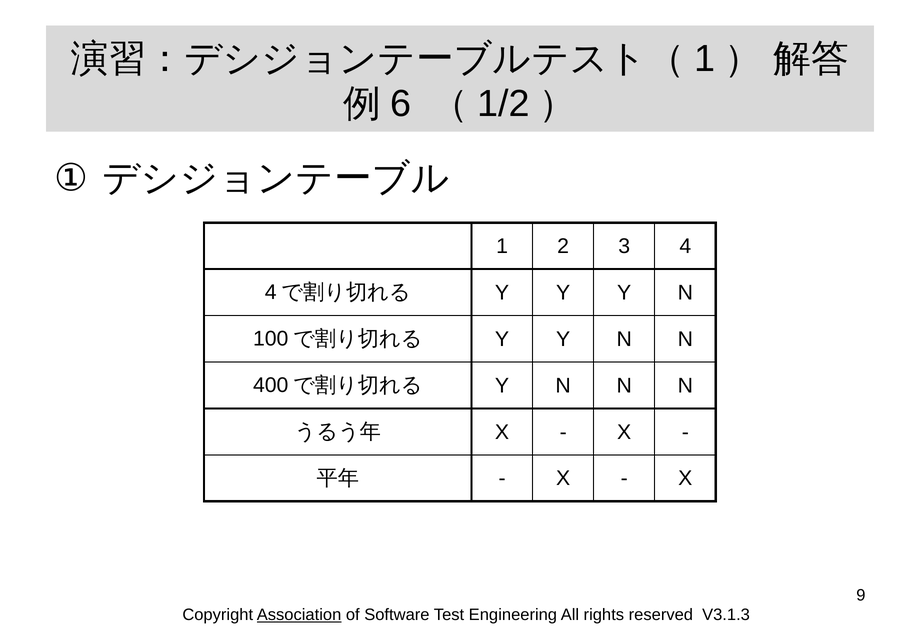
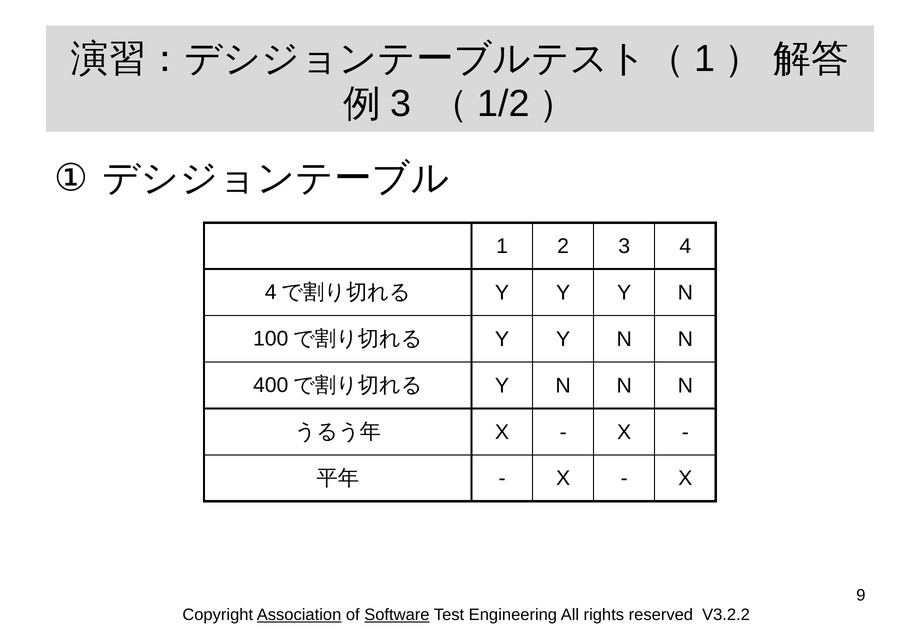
6: 6 -> 3 (401, 104)
Software underline: none -> present (397, 615)
V3.1.3: V3.1.3 -> V3.2.2 (726, 615)
